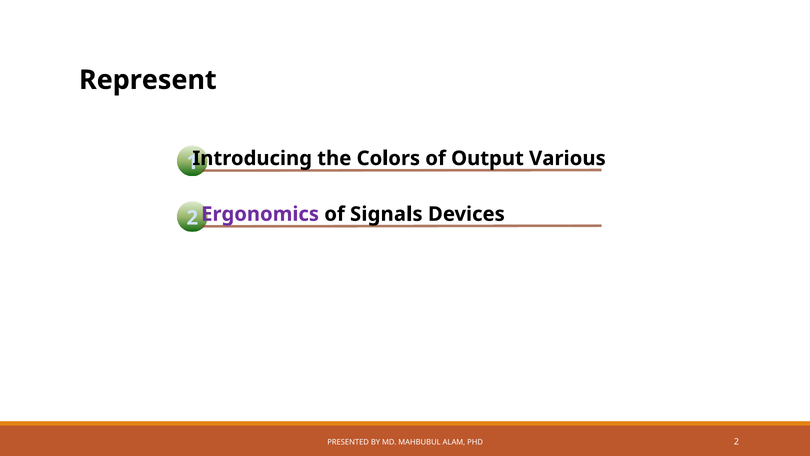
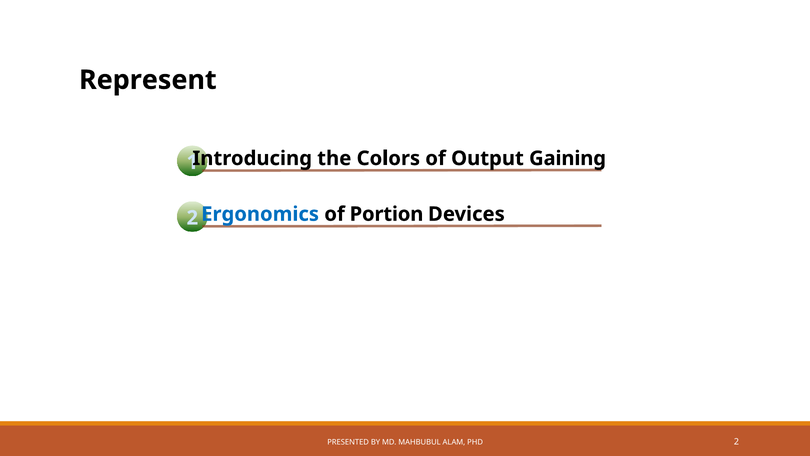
Various: Various -> Gaining (568, 158)
Ergonomics colour: purple -> blue (260, 214)
Signals: Signals -> Portion (386, 214)
